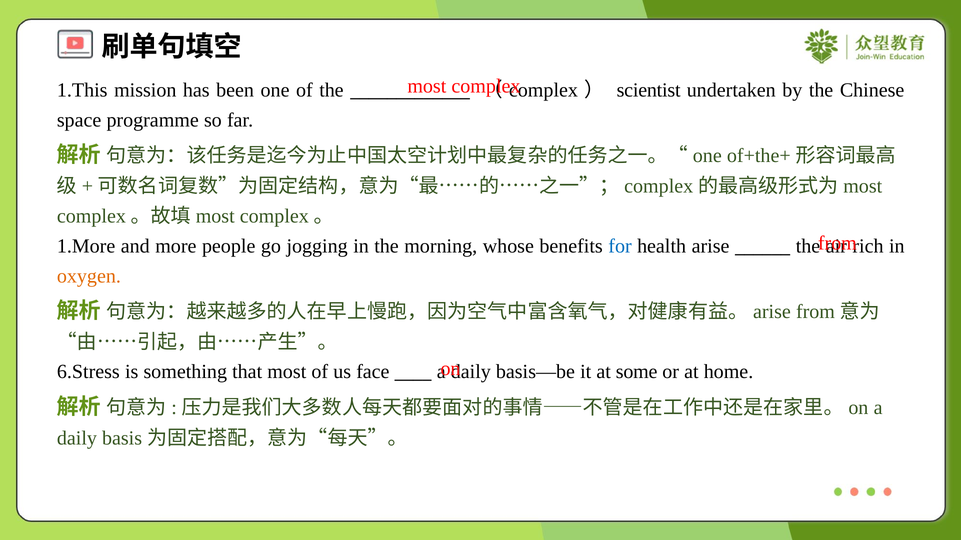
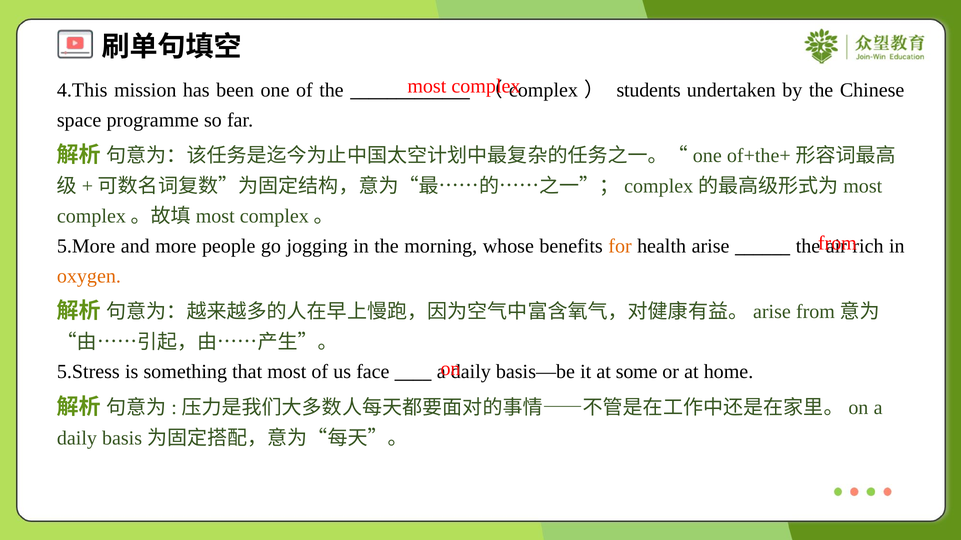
1.This: 1.This -> 4.This (82, 90)
scientist: scientist -> students (649, 90)
1.More: 1.More -> 5.More (86, 246)
for colour: blue -> orange (620, 246)
6.Stress: 6.Stress -> 5.Stress (88, 372)
